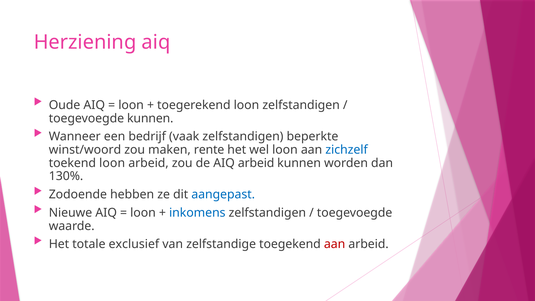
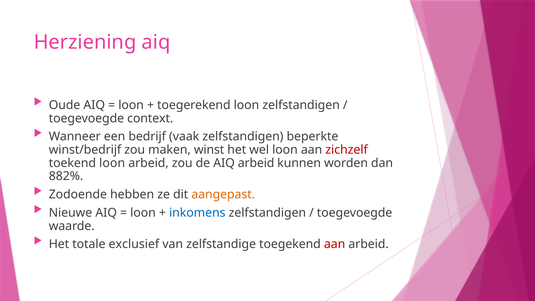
toegevoegde kunnen: kunnen -> context (150, 118)
winst/woord: winst/woord -> winst/bedrijf (85, 150)
rente: rente -> winst (209, 150)
zichzelf colour: blue -> red (347, 150)
130%: 130% -> 882% (66, 176)
aangepast colour: blue -> orange (223, 194)
